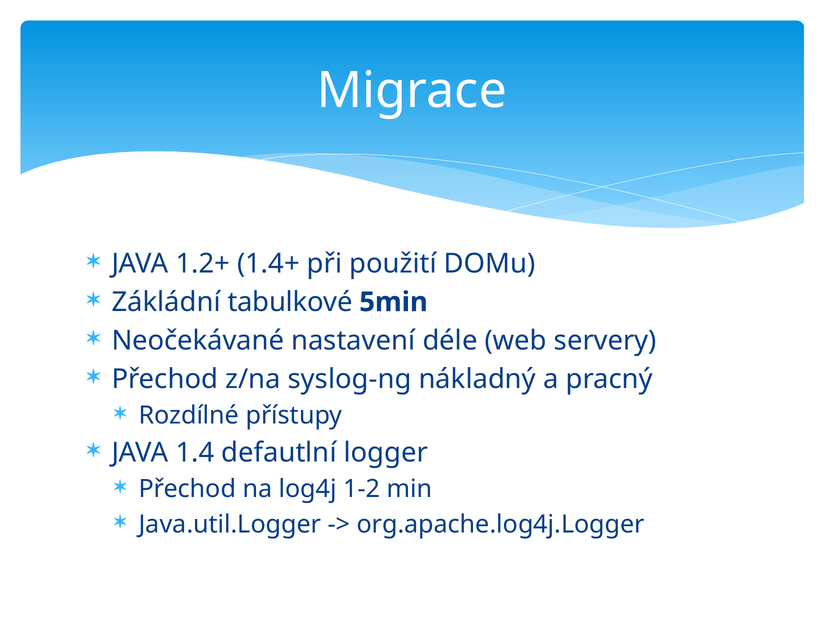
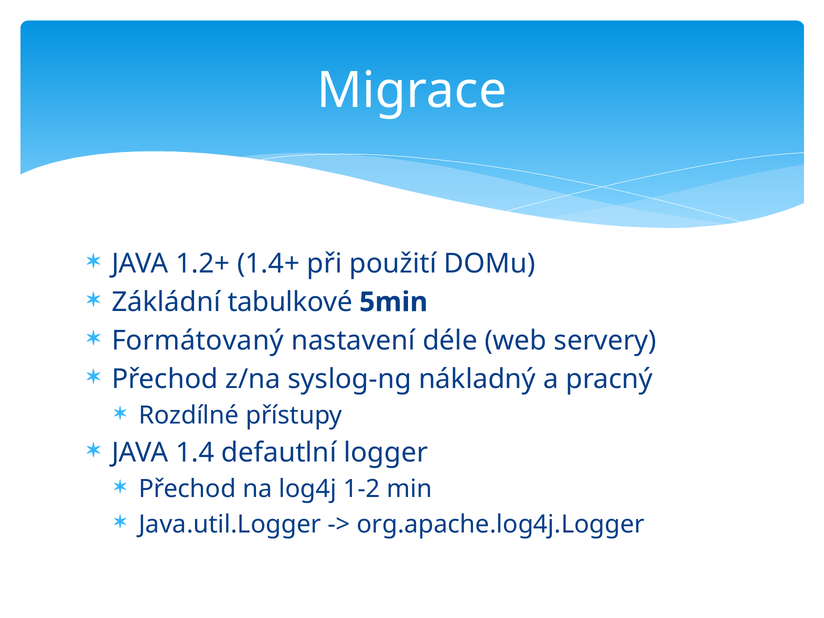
Neočekávané: Neočekávané -> Formátovaný (198, 341)
